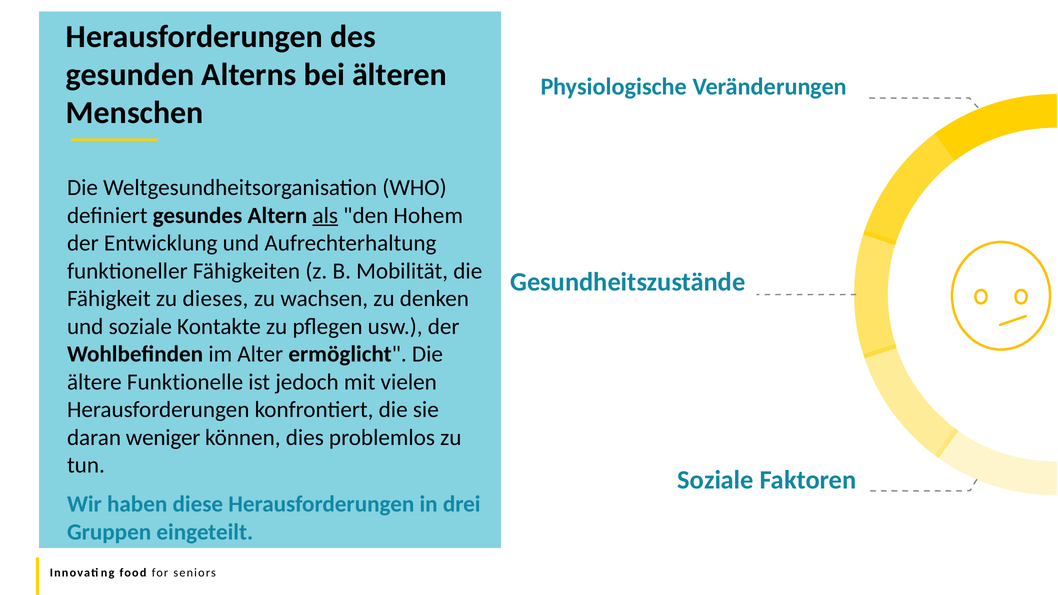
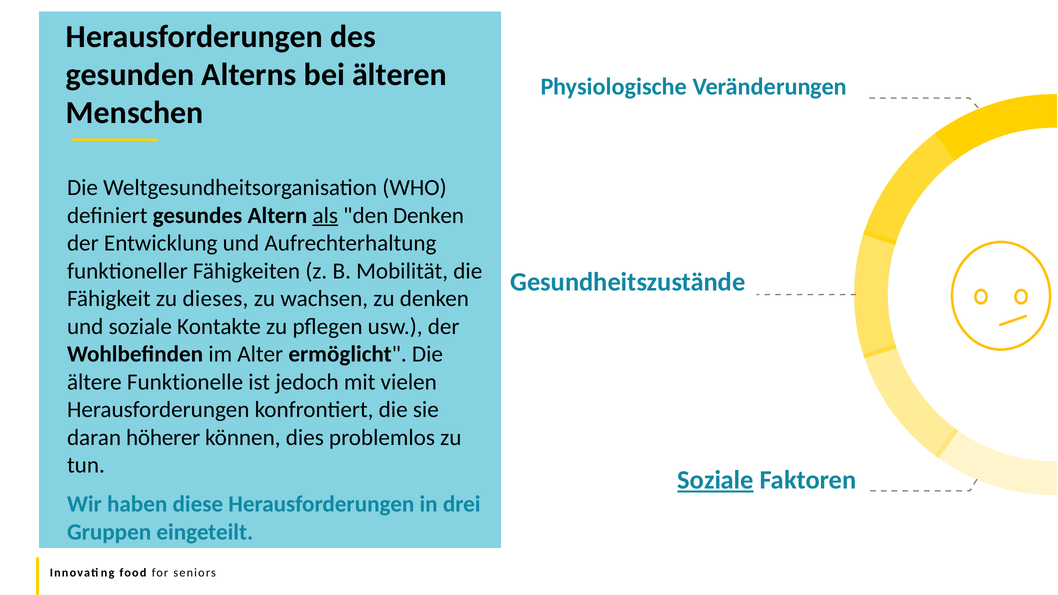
den Hohem: Hohem -> Denken (428, 215)
weniger: weniger -> höherer (163, 438)
Soziale underline: none -> present (716, 480)
